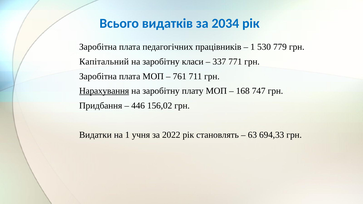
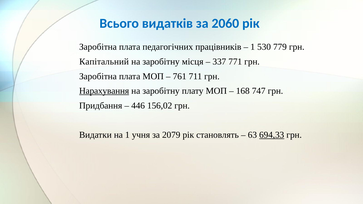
2034: 2034 -> 2060 (225, 23)
класи: класи -> місця (193, 62)
2022: 2022 -> 2079 (171, 135)
694,33 underline: none -> present (272, 135)
